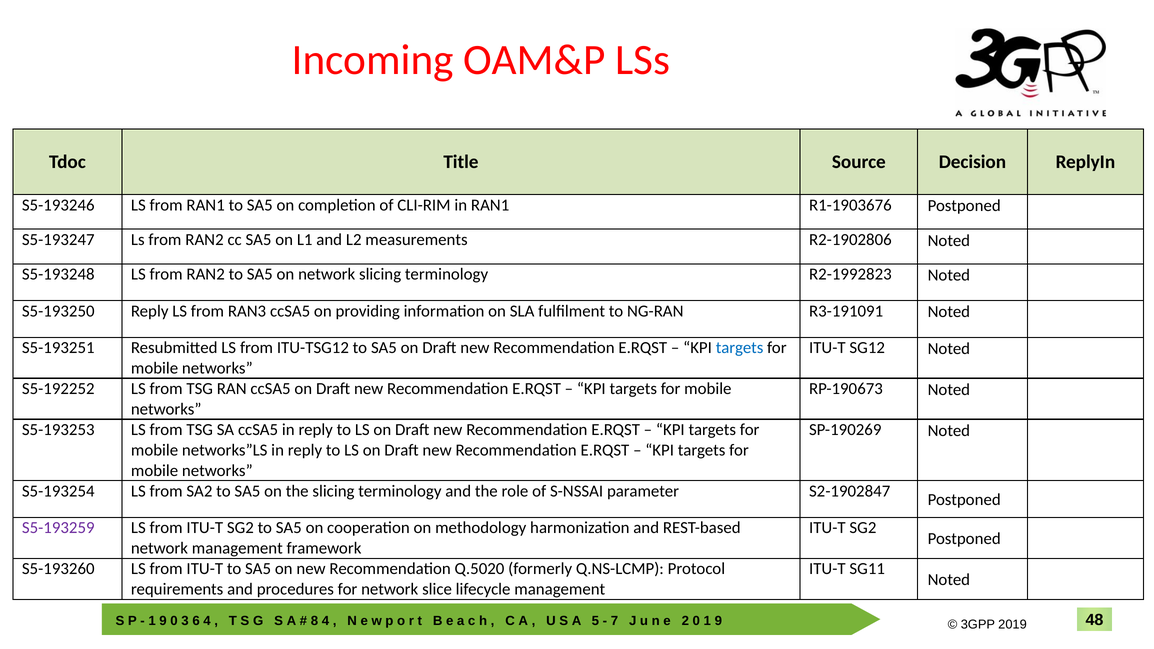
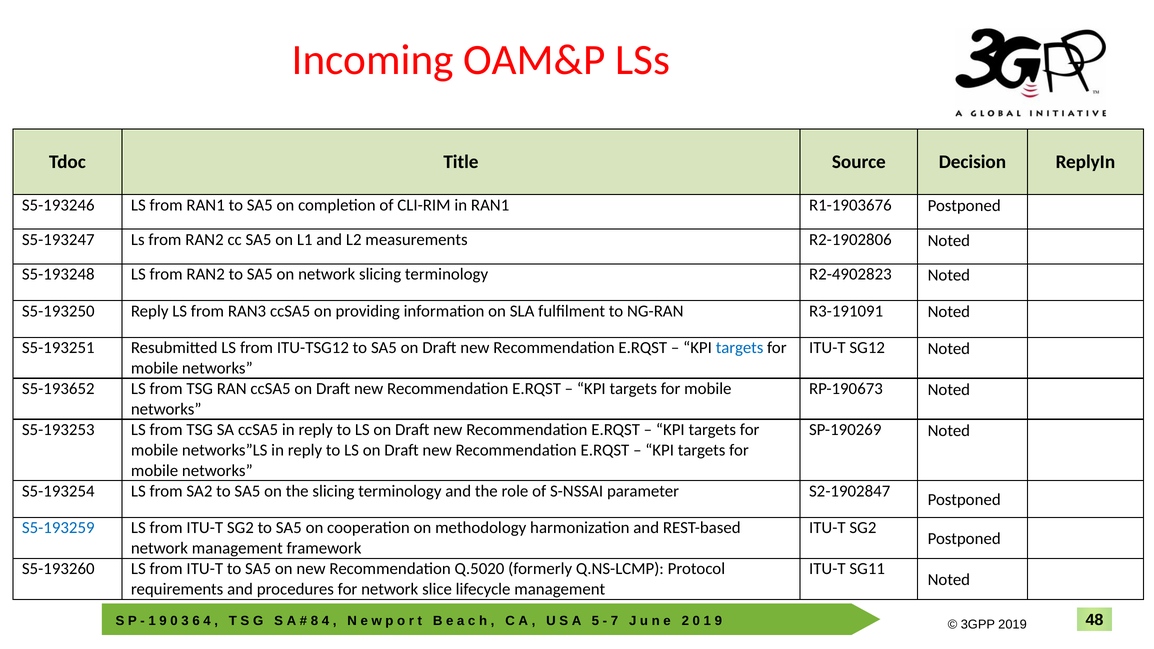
R2-1992823: R2-1992823 -> R2-4902823 (850, 274)
S5-192252: S5-192252 -> S5-193652 (58, 389)
S5-193259 colour: purple -> blue (58, 528)
